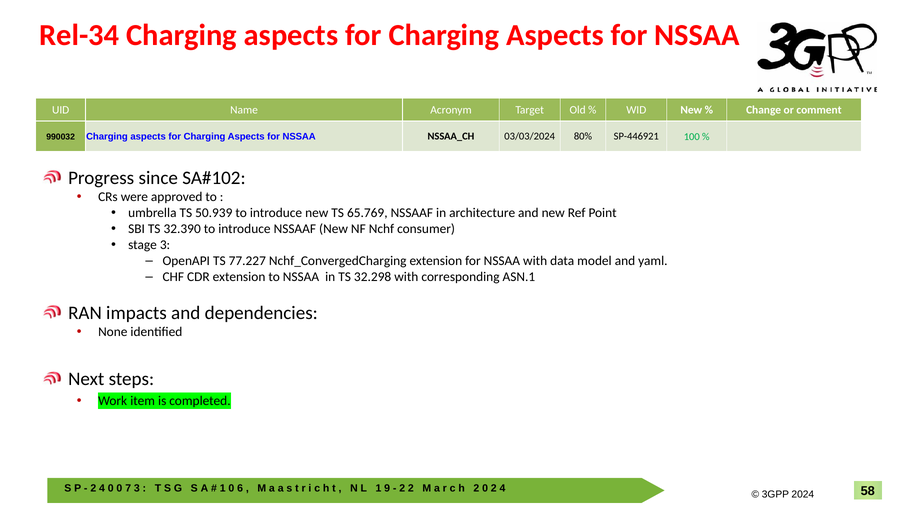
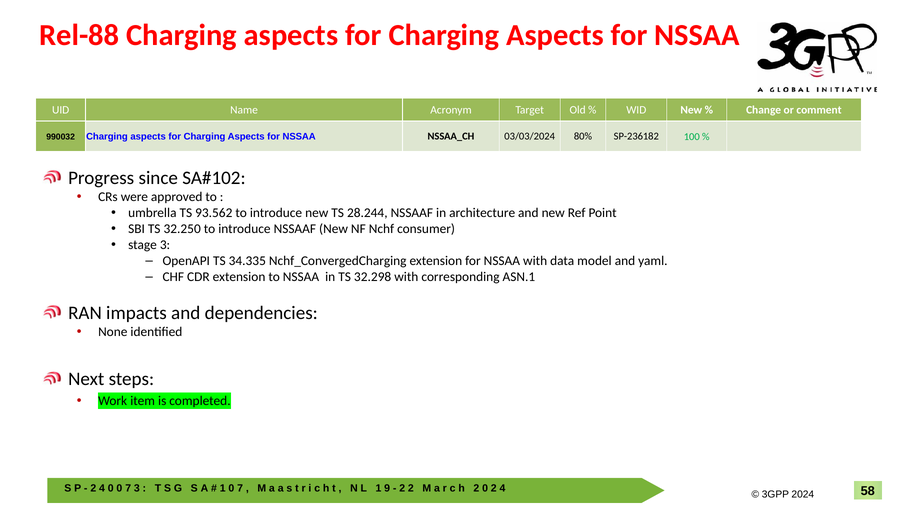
Rel-34: Rel-34 -> Rel-88 (79, 35)
SP-446921: SP-446921 -> SP-236182 (636, 137)
50.939: 50.939 -> 93.562 (214, 213)
65.769: 65.769 -> 28.244 (367, 213)
32.390: 32.390 -> 32.250 (182, 229)
77.227: 77.227 -> 34.335 (247, 261)
6: 6 -> 7 (240, 489)
